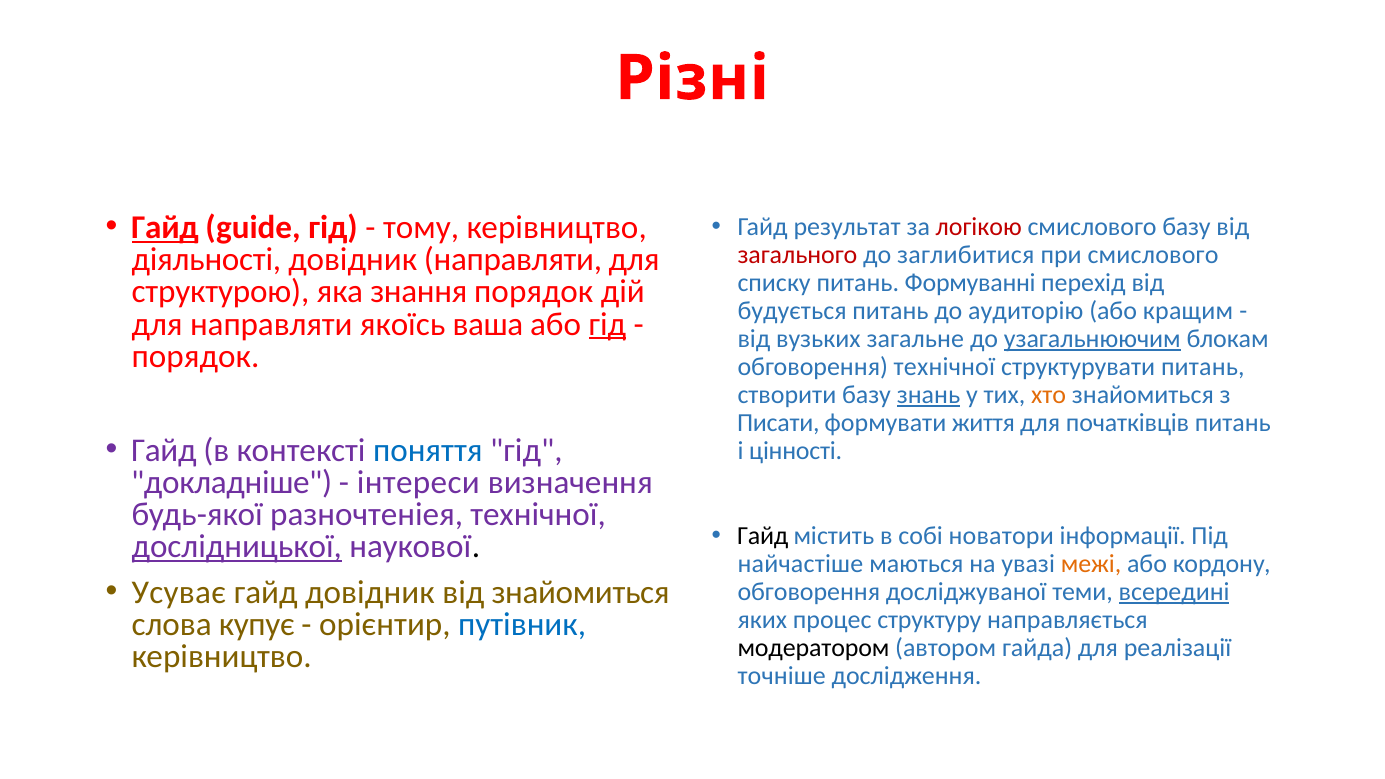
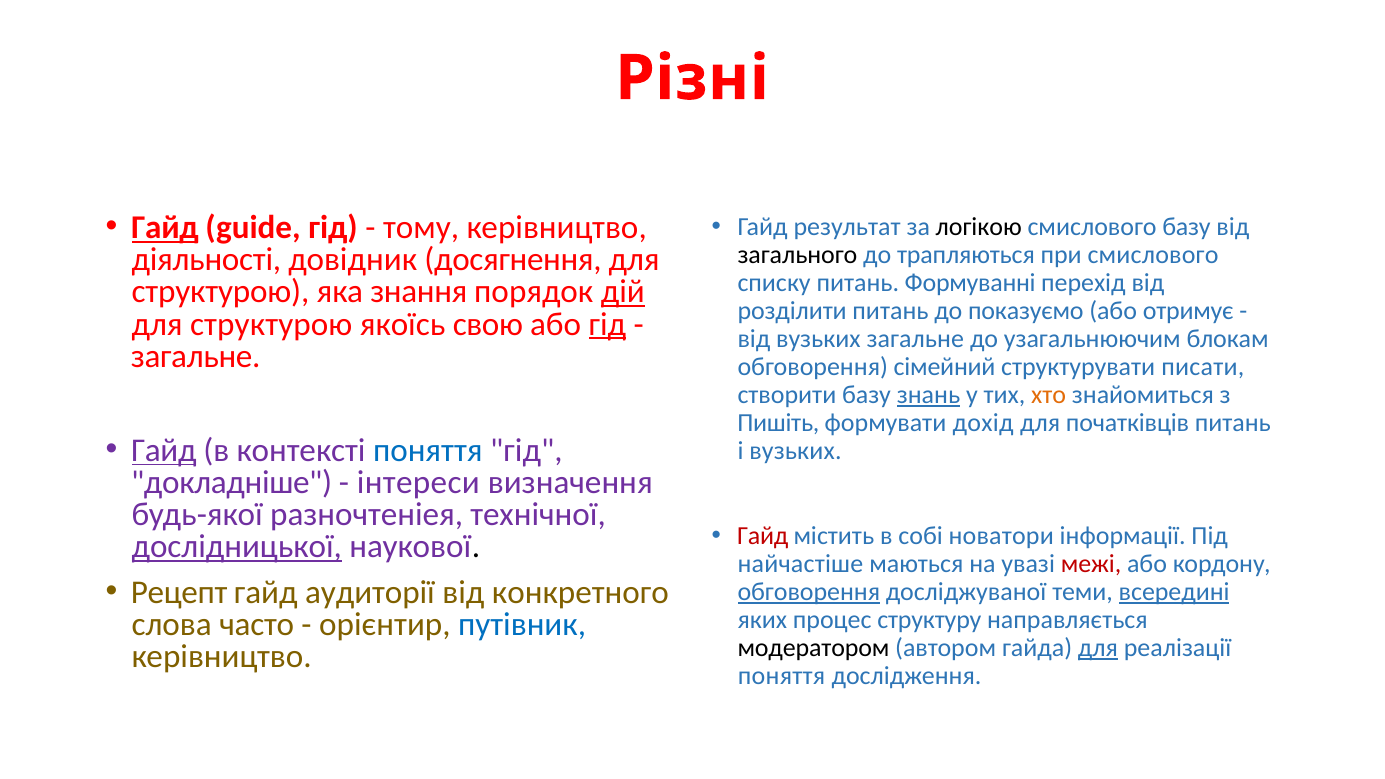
логікою colour: red -> black (979, 226)
загального colour: red -> black (797, 255)
заглибитися: заглибитися -> трапляються (966, 255)
довідник направляти: направляти -> досягнення (513, 260)
дій underline: none -> present (623, 292)
будується: будується -> розділити (792, 311)
аудиторію: аудиторію -> показуємо (1026, 311)
кращим: кращим -> отримує (1188, 311)
направляти: направляти -> структурою (271, 324)
ваша: ваша -> свою (488, 324)
узагальнюючим underline: present -> none (1092, 339)
порядок: порядок -> загальне (196, 356)
обговорення технічної: технічної -> сімейний (945, 367)
структурувати питань: питань -> писати (1203, 367)
Писати: Писати -> Пишіть (778, 423)
життя: життя -> дохід (983, 423)
Гайд underline: none -> present (164, 450)
і цінності: цінності -> вузьких (795, 451)
Гайд colour: black -> red (763, 536)
межі colour: orange -> red (1091, 564)
Усуває: Усуває -> Рецепт (179, 592)
гайд довідник: довідник -> аудиторії (370, 592)
від знайомиться: знайомиться -> конкретного (580, 592)
обговорення underline: none -> present (809, 592)
купує: купує -> часто (257, 624)
для underline: none -> present (1098, 648)
точніше: точніше -> поняття (782, 676)
